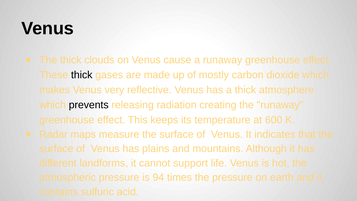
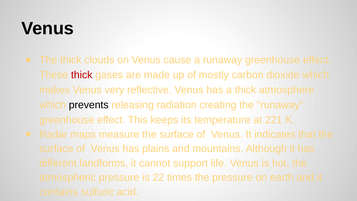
thick colour: black -> red (82, 75)
600: 600 -> 221 (274, 120)
94: 94 -> 22 (158, 177)
